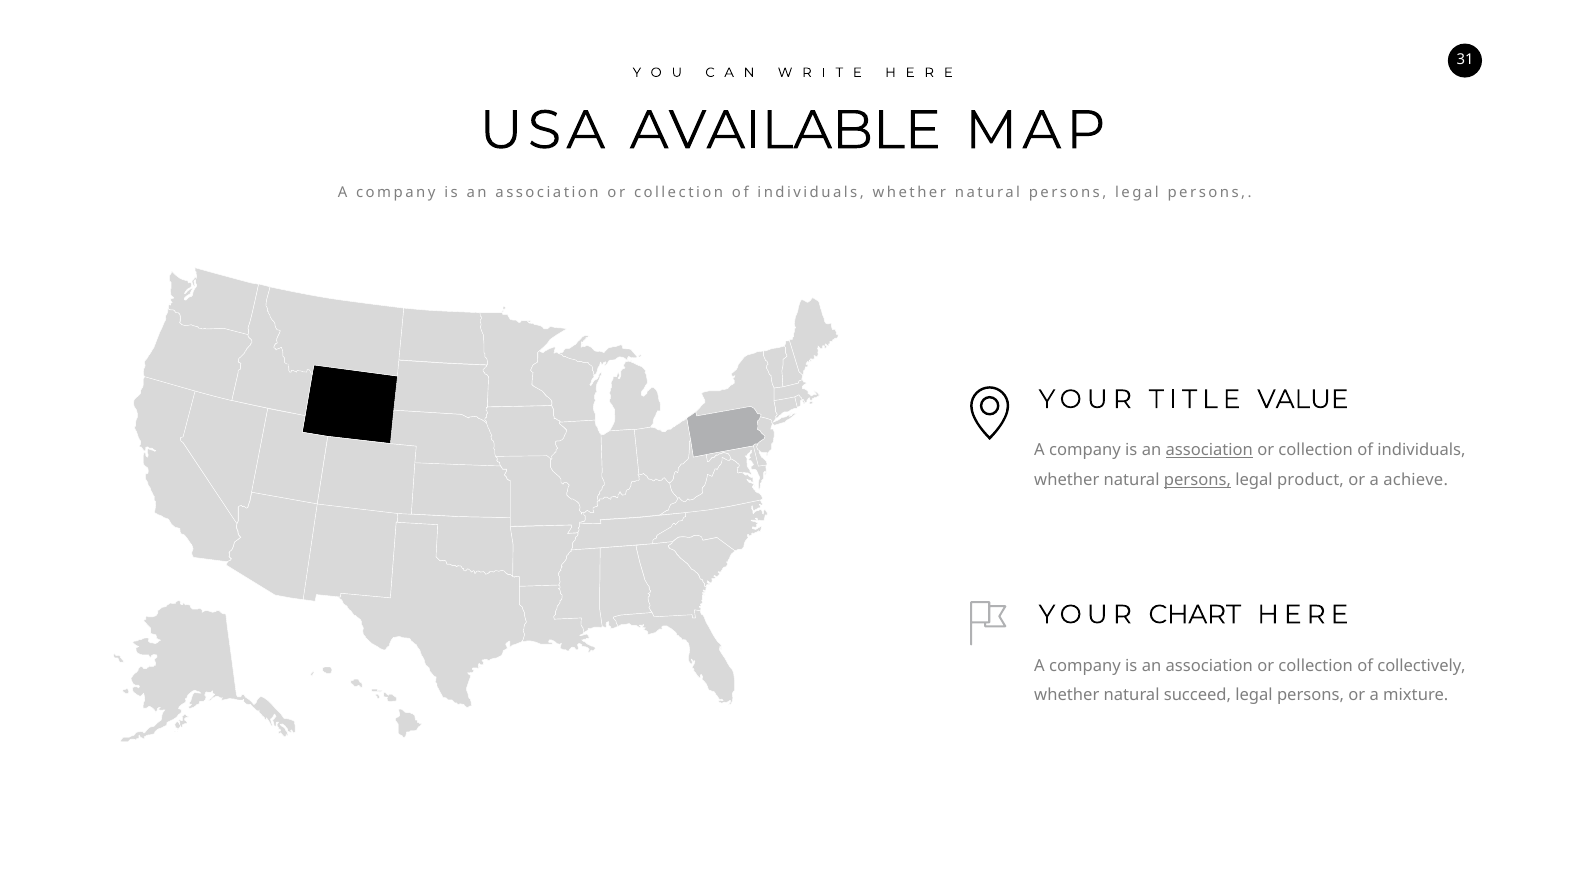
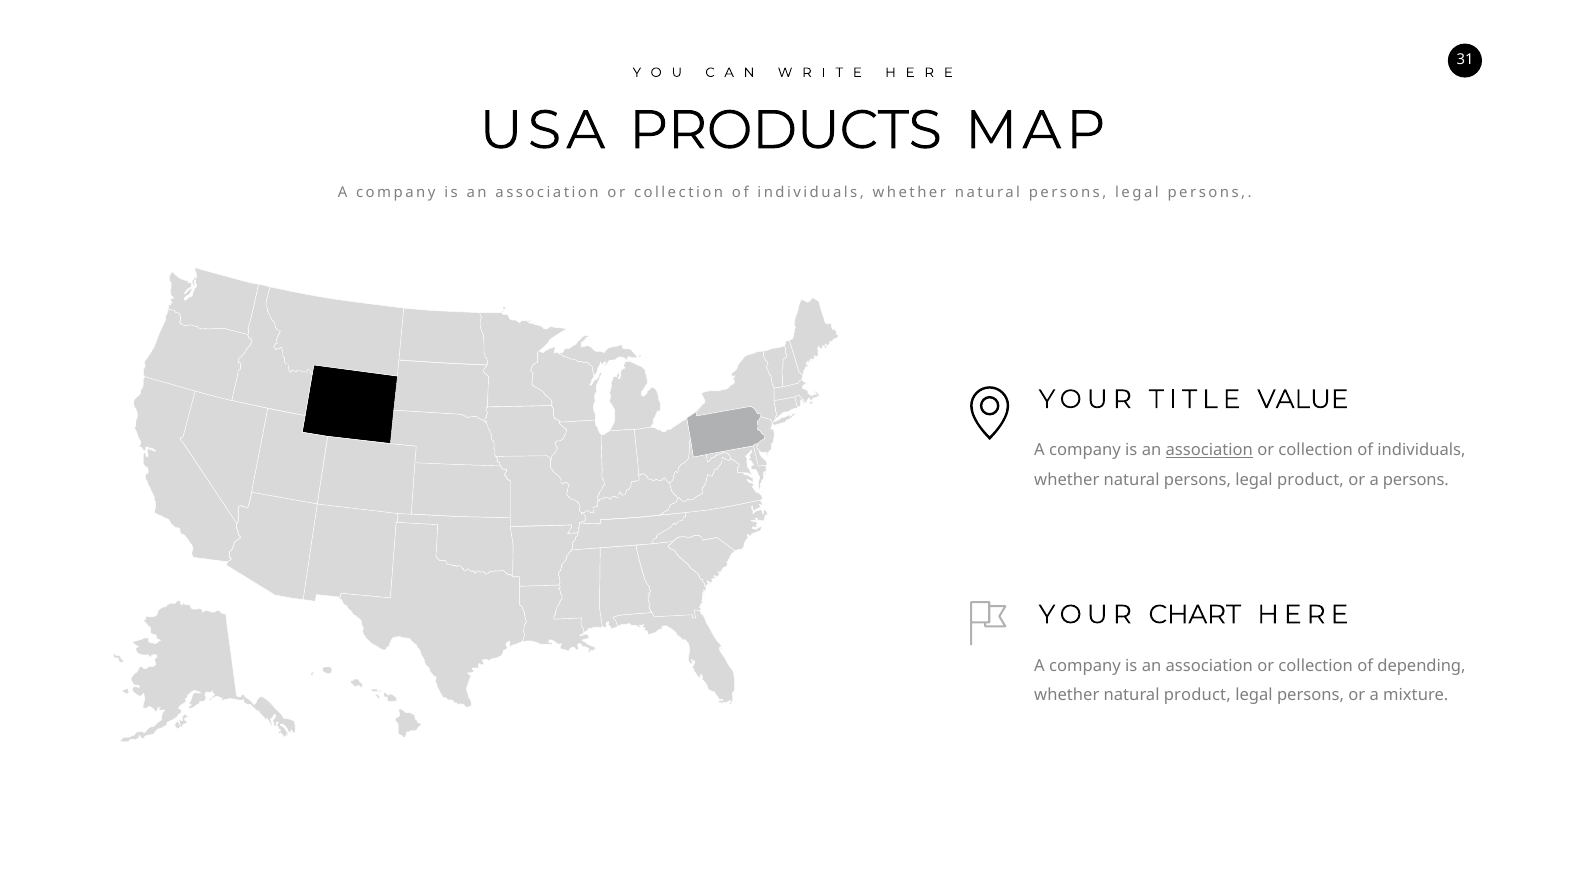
AVAILABLE: AVAILABLE -> PRODUCTS (786, 130)
persons underline: present -> none (1197, 480)
a achieve: achieve -> persons (1416, 480)
collectively: collectively -> depending (1421, 665)
natural succeed: succeed -> product (1197, 695)
